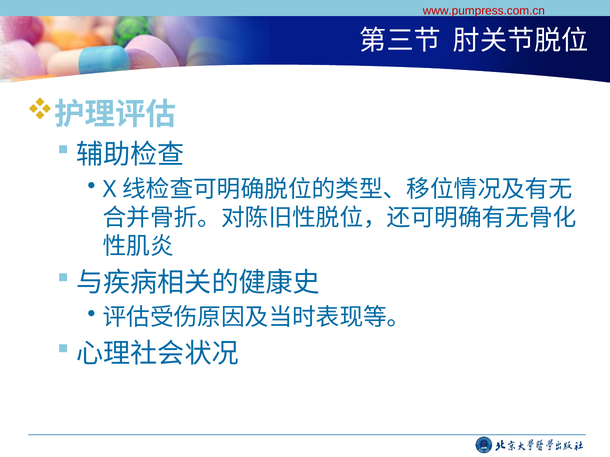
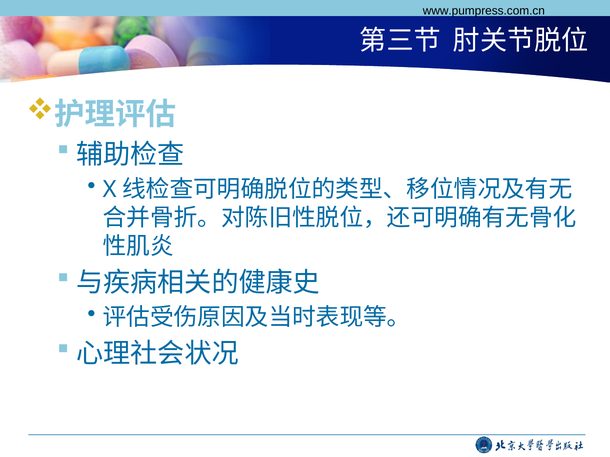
www.pumpress.com.cn colour: red -> black (484, 11)
